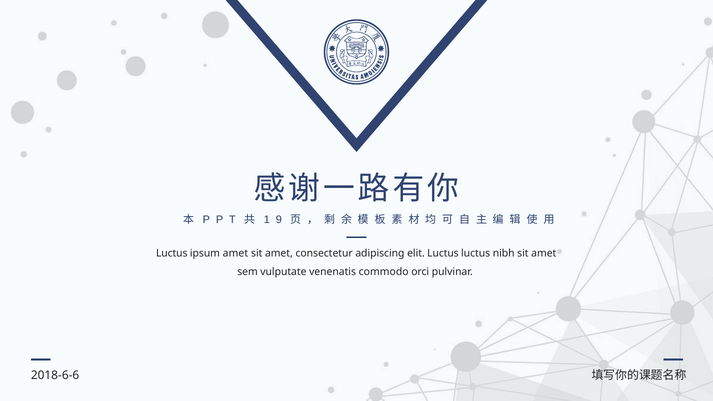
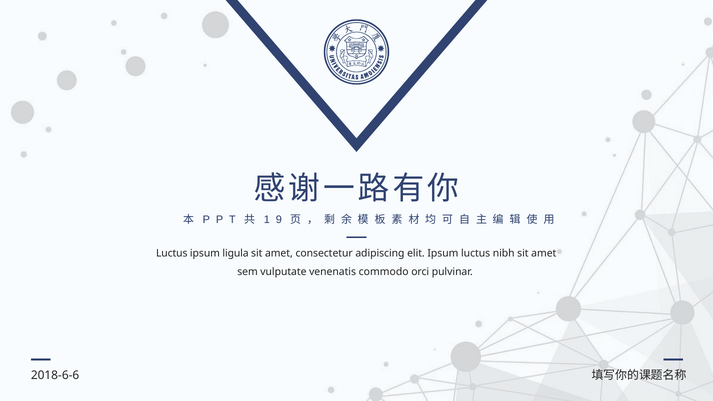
ipsum amet: amet -> ligula (236, 253)
elit Luctus: Luctus -> Ipsum (443, 253)
